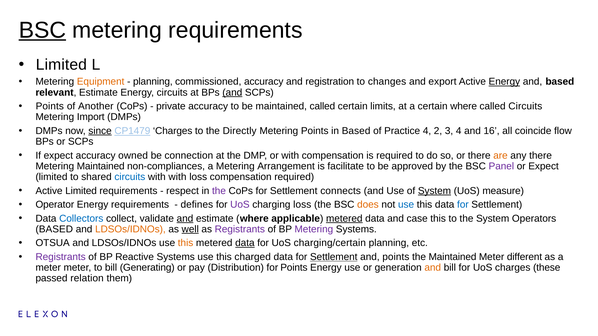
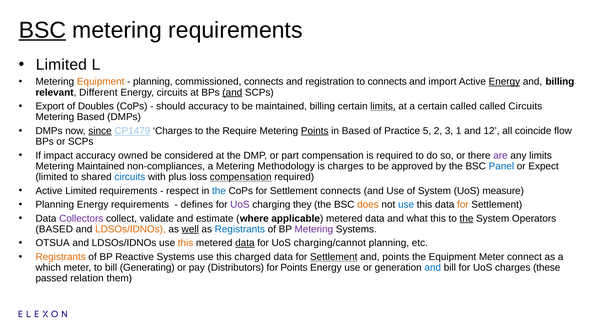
commissioned accuracy: accuracy -> connects (264, 82)
to changes: changes -> connects (387, 82)
export: export -> import (443, 82)
and based: based -> billing (560, 82)
relevant Estimate: Estimate -> Different (98, 93)
Points: Points -> Export (50, 106)
Another: Another -> Doubles (96, 106)
private: private -> should (171, 106)
maintained called: called -> billing (322, 106)
limits underline: none -> present (383, 106)
certain where: where -> called (464, 106)
Metering Import: Import -> Based (91, 117)
Directly: Directly -> Require (240, 131)
Points underline: none -> present (315, 131)
Practice 4: 4 -> 5 (427, 131)
3 4: 4 -> 1 (459, 131)
16: 16 -> 12 (492, 131)
If expect: expect -> impact (58, 156)
connection: connection -> considered (189, 156)
or with: with -> part (290, 156)
are colour: orange -> purple (500, 156)
any there: there -> limits (541, 156)
Arrangement: Arrangement -> Methodology (286, 166)
is facilitate: facilitate -> charges (346, 166)
Panel colour: purple -> blue (501, 166)
with with: with -> plus (178, 177)
compensation underline: none -> present (241, 177)
the colour: purple -> blue (219, 191)
System underline: present -> none (434, 191)
Operator: Operator -> Planning (55, 205)
charging loss: loss -> they (302, 205)
for colour: blue -> orange (463, 205)
Collectors colour: blue -> purple (81, 219)
and underline: present -> none (185, 219)
metered underline: present -> none (344, 219)
case: case -> what (417, 219)
the underline: none -> present (466, 219)
Registrants colour: purple -> blue (240, 229)
charging/certain: charging/certain -> charging/cannot (330, 243)
Registrants colour: purple -> orange (61, 257)
the Maintained: Maintained -> Equipment (452, 257)
different: different -> connect (524, 257)
meter: meter -> which (48, 268)
Distribution: Distribution -> Distributors (236, 268)
and colour: orange -> blue (433, 268)
